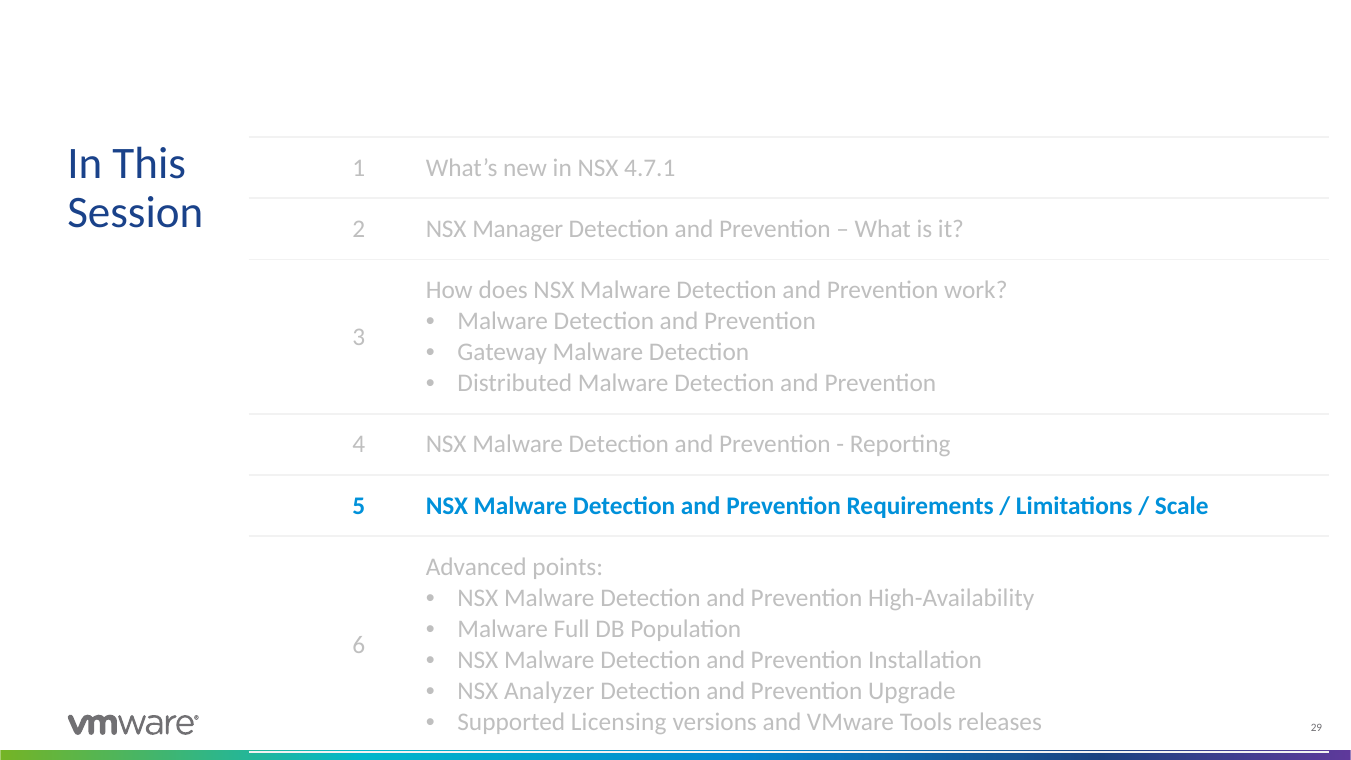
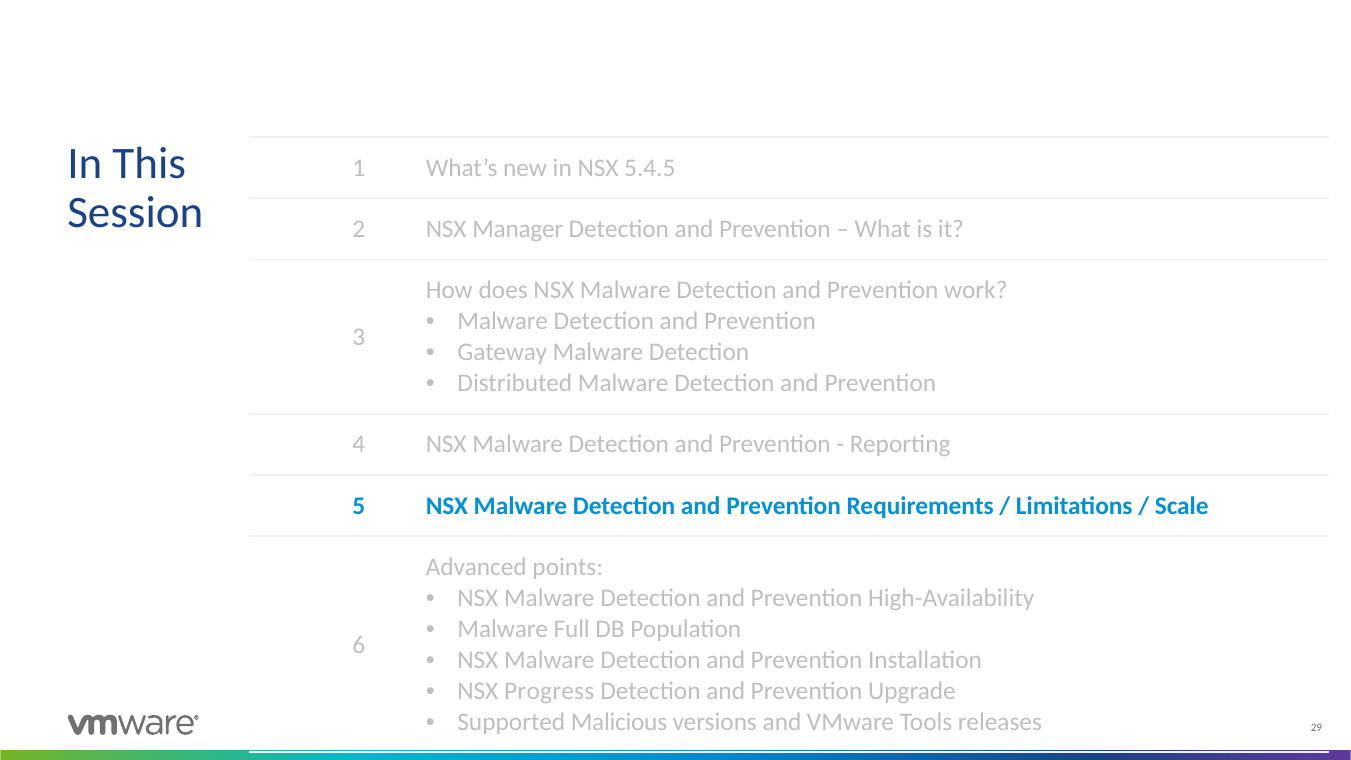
4.7.1: 4.7.1 -> 5.4.5 (650, 168)
Analyzer: Analyzer -> Progress (549, 691)
Licensing: Licensing -> Malicious (619, 722)
